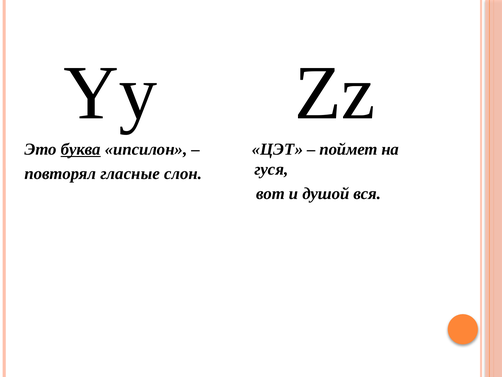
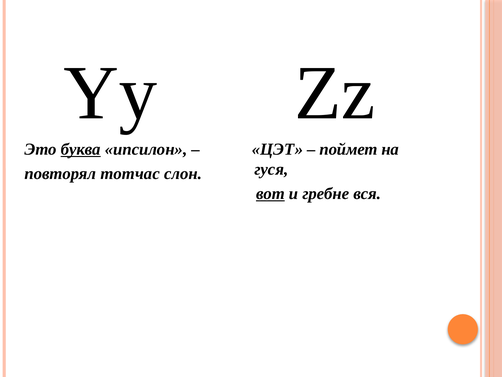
гласные: гласные -> тотчас (130, 173)
вот underline: none -> present (270, 193)
душой: душой -> гребне (326, 193)
